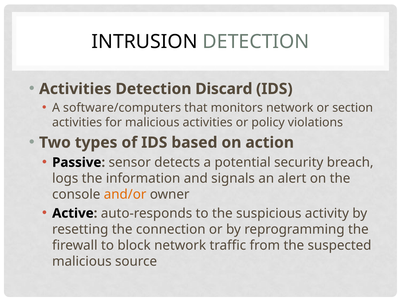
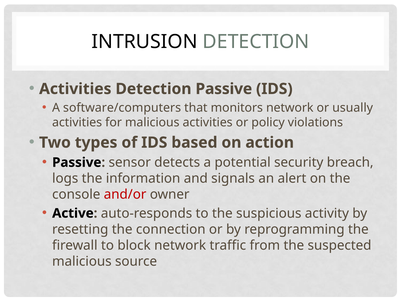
Detection Discard: Discard -> Passive (224, 89)
section: section -> usually (353, 108)
and/or colour: orange -> red (125, 194)
